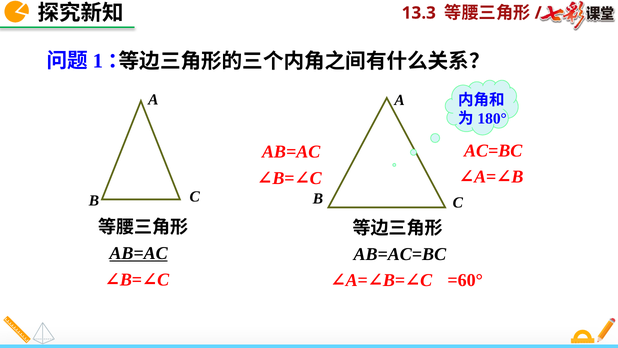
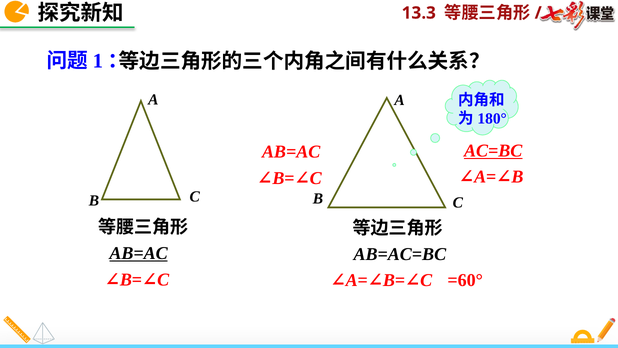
AC=BC underline: none -> present (493, 151)
